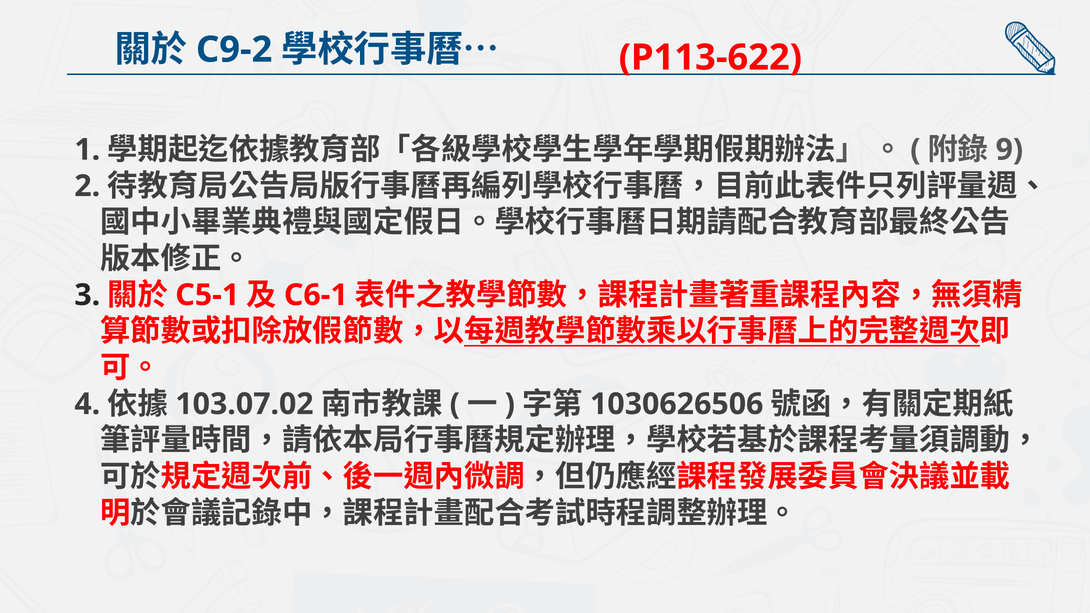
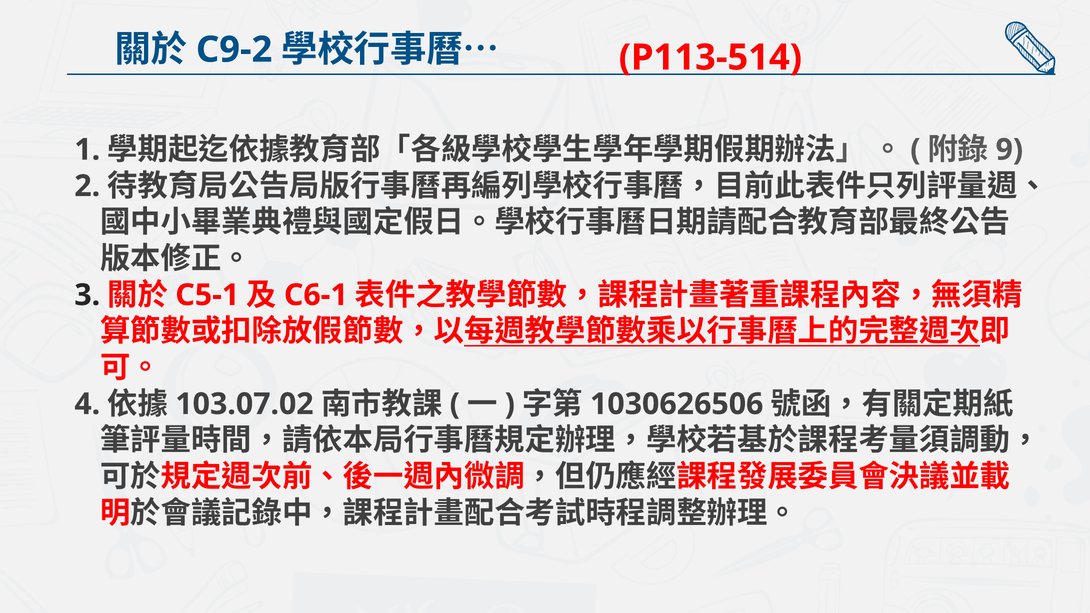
P113-622: P113-622 -> P113-514 (710, 58)
